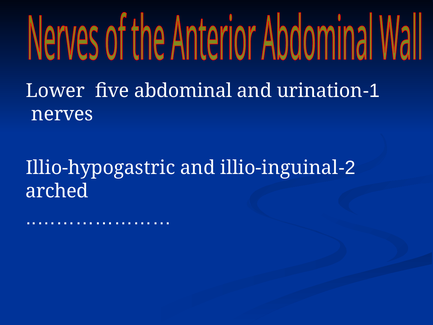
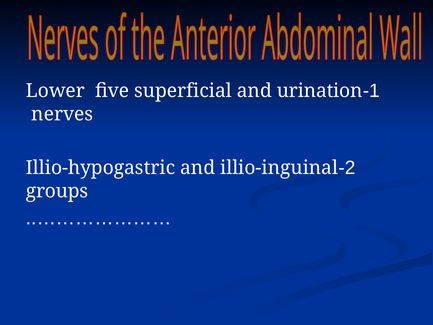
abdominal: abdominal -> superficial (183, 91)
arched: arched -> groups (57, 191)
